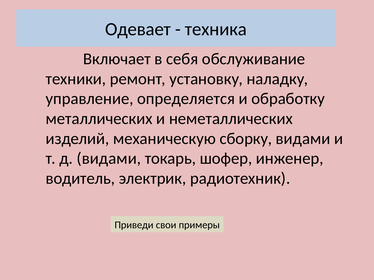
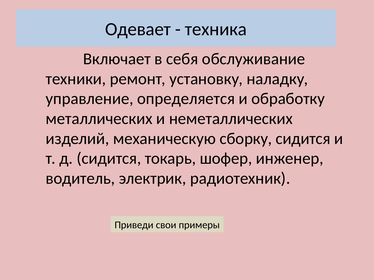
сборку видами: видами -> сидится (303, 139)
д видами: видами -> сидится (109, 159)
